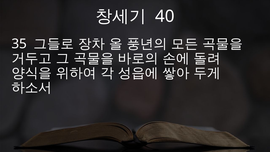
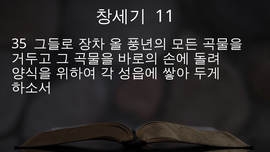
40: 40 -> 11 (165, 16)
